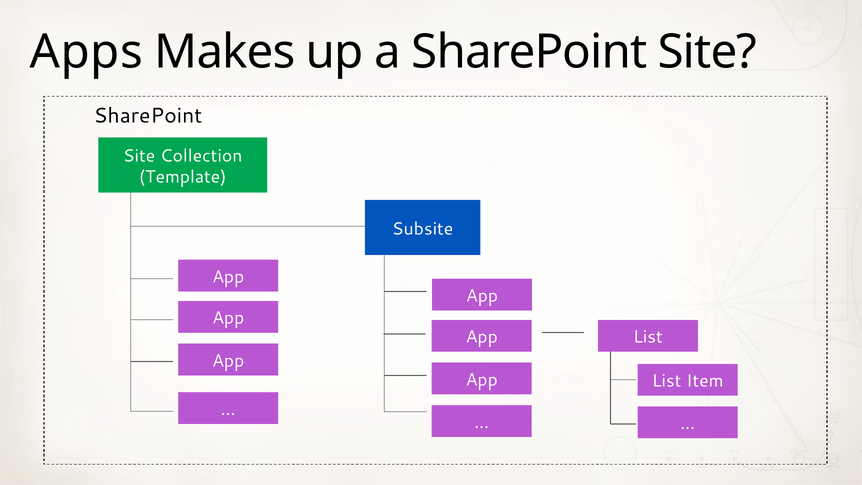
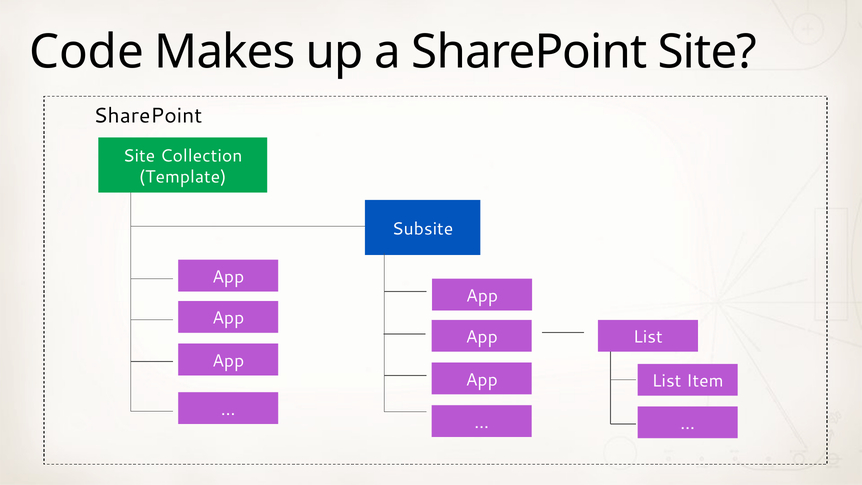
Apps: Apps -> Code (87, 52)
